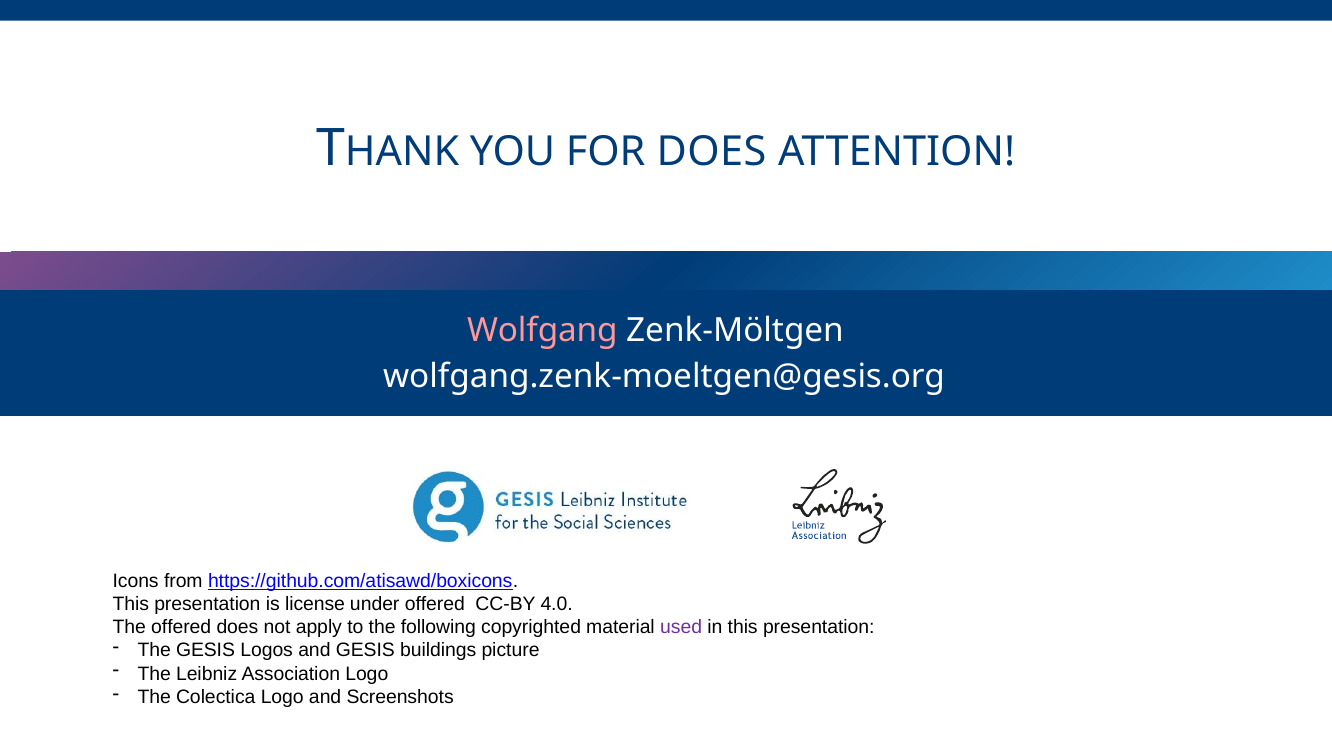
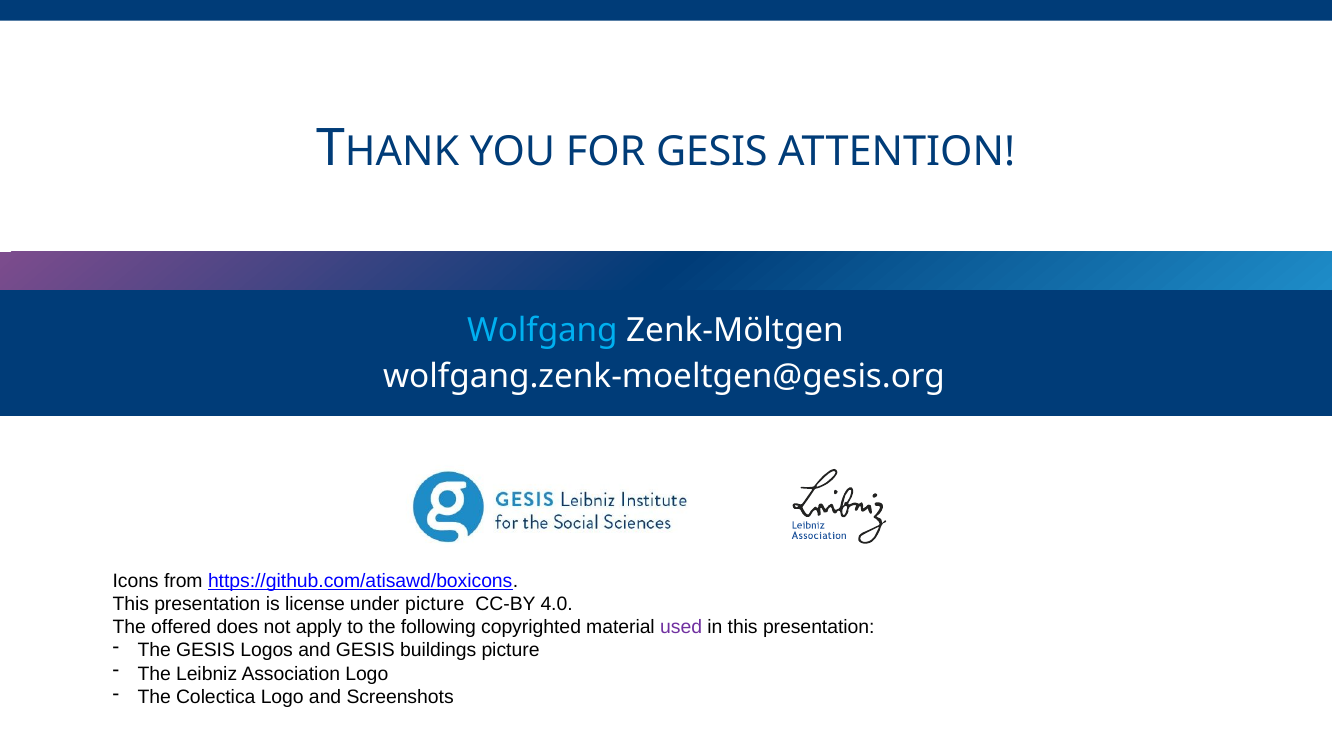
FOR DOES: DOES -> GESIS (712, 152)
Wolfgang colour: pink -> light blue (542, 330)
under offered: offered -> picture (435, 604)
